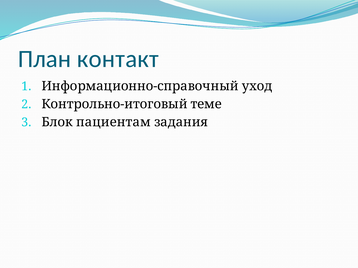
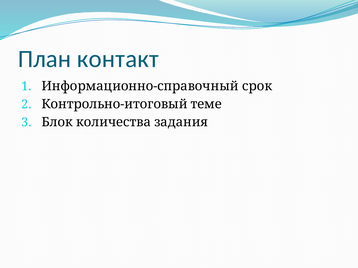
уход: уход -> срок (257, 86)
пациентам: пациентам -> количества (114, 122)
